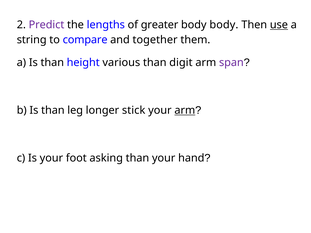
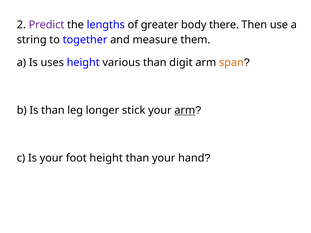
body body: body -> there (224, 25)
use underline: present -> none (279, 25)
compare: compare -> together (85, 40)
together: together -> measure (155, 40)
a Is than: than -> uses (52, 63)
span colour: purple -> orange (231, 63)
foot asking: asking -> height (106, 158)
